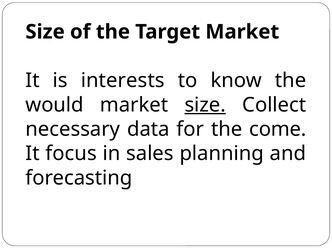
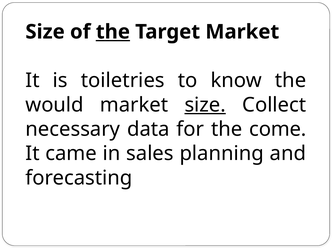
the underline: none -> present (113, 32)
interests: interests -> toiletries (123, 80)
focus: focus -> came (71, 154)
